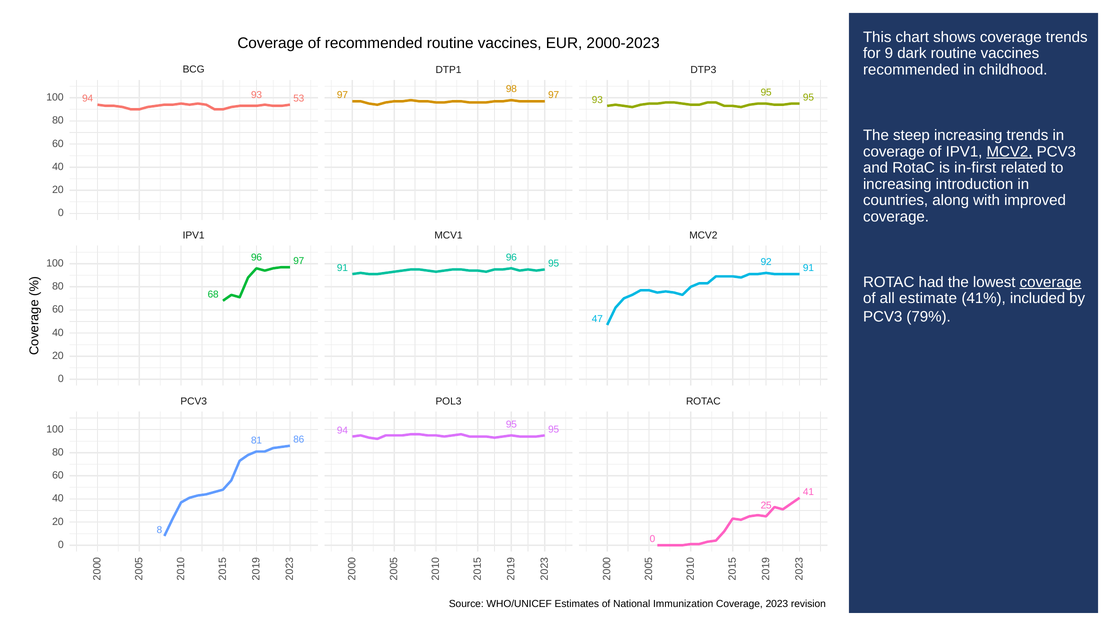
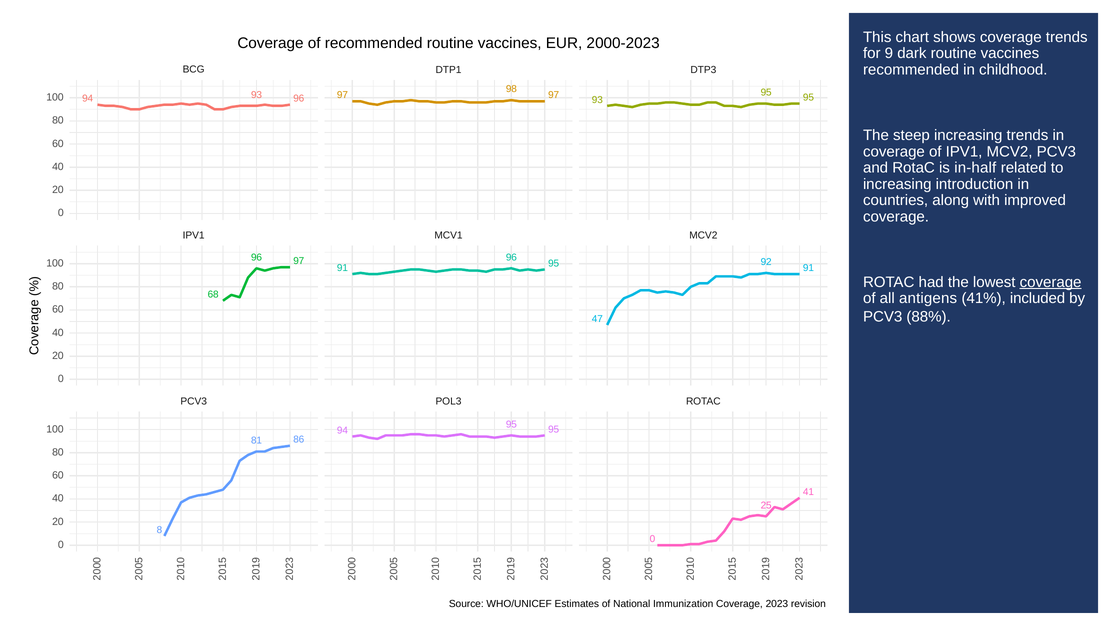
94 53: 53 -> 96 (299, 99)
MCV2 underline: present -> none (1010, 151)
in-first: in-first -> in-half (975, 168)
estimate: estimate -> antigens (928, 298)
79%: 79% -> 88% (929, 317)
